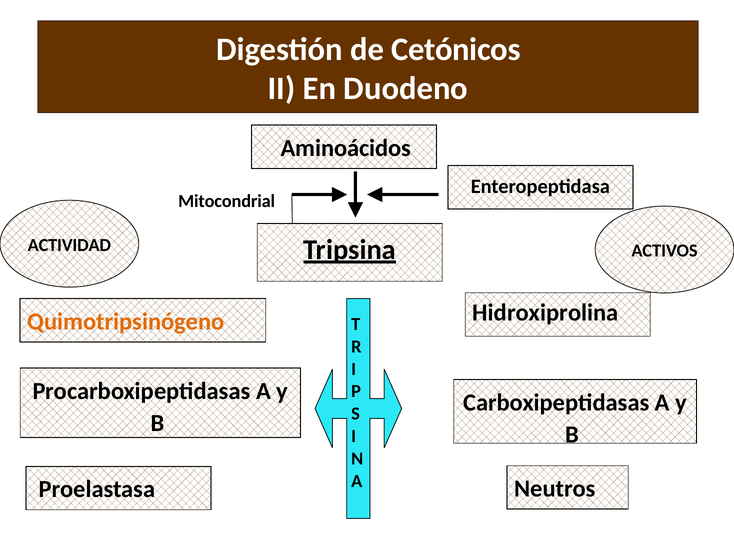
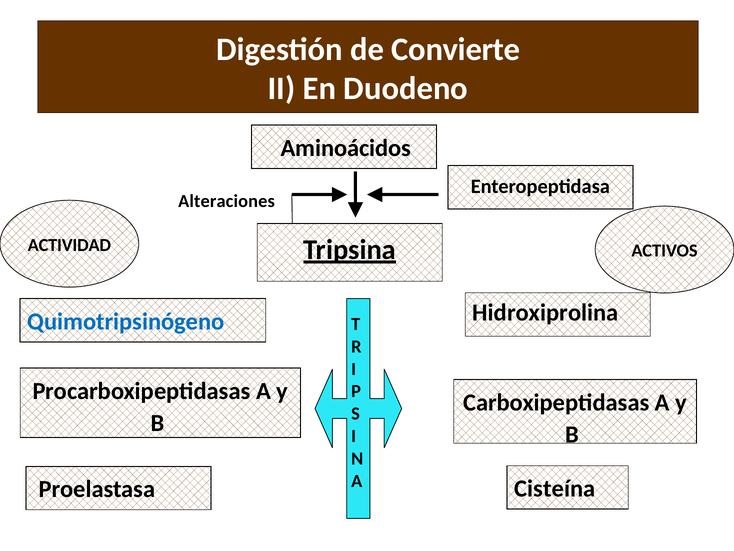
Cetónicos: Cetónicos -> Convierte (456, 49)
Mitocondrial: Mitocondrial -> Alteraciones (226, 201)
Quimotripsinógeno colour: orange -> blue (126, 321)
Neutros: Neutros -> Cisteína (555, 488)
